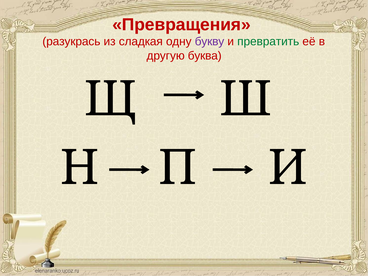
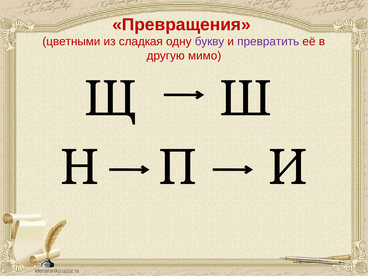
разукрась: разукрась -> цветными (71, 42)
превратить colour: green -> purple (268, 42)
буква: буква -> мимо (205, 56)
